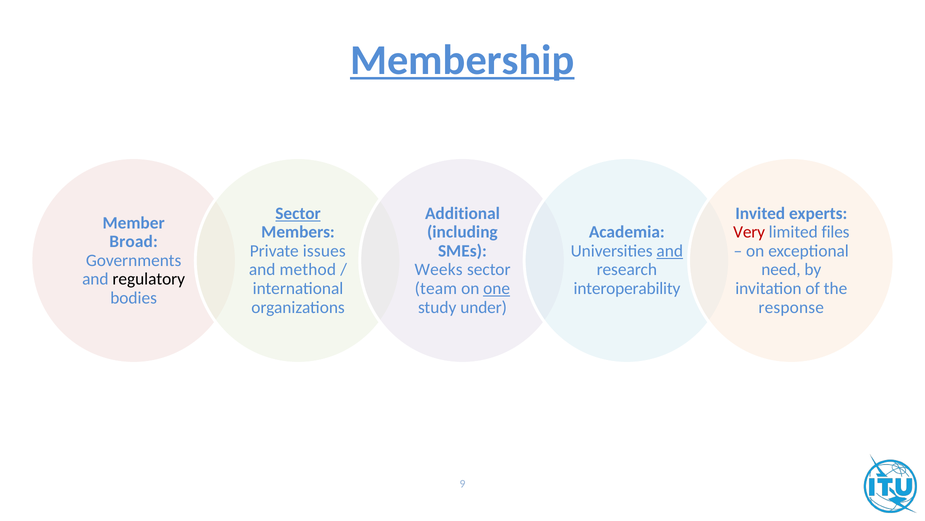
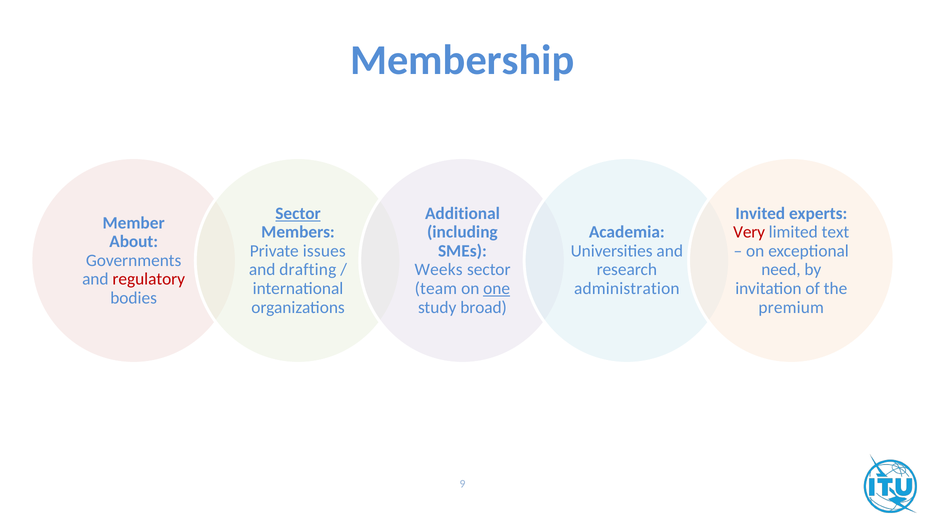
Membership underline: present -> none (462, 60)
files: files -> text (835, 232)
Broad: Broad -> About (134, 241)
and underline: present -> none (670, 251)
method: method -> drafting (308, 269)
regulatory colour: black -> red (149, 279)
interoperability: interoperability -> administration (627, 288)
under: under -> broad (484, 307)
response: response -> premium (791, 307)
